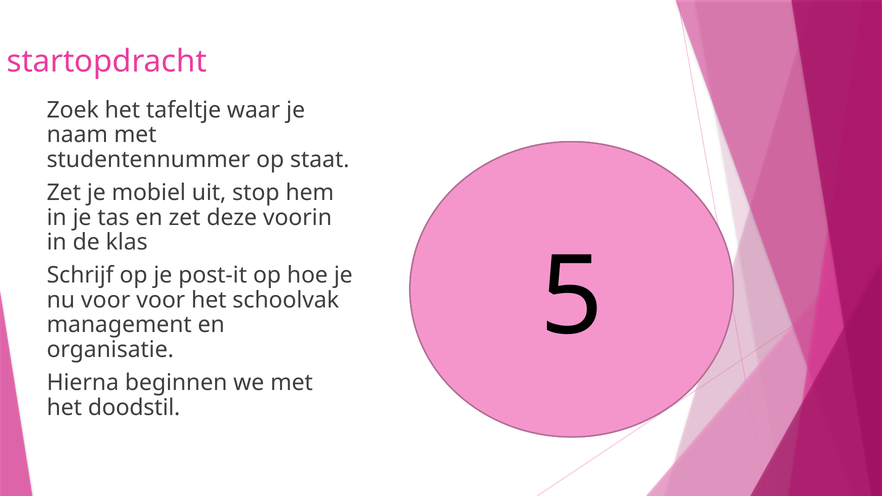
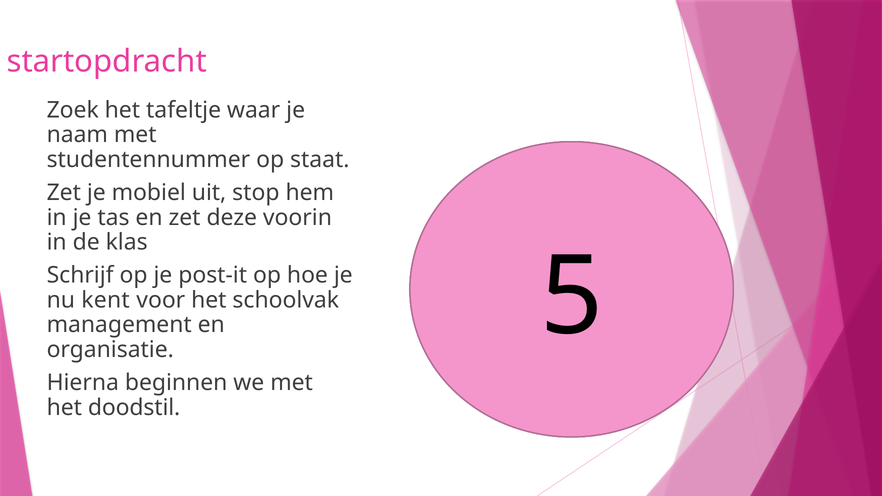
nu voor: voor -> kent (106, 300)
